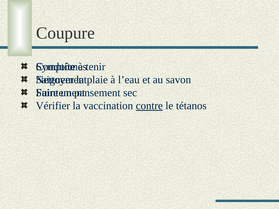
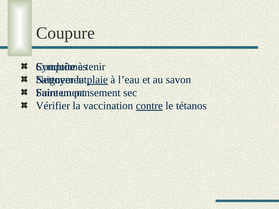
plaie underline: none -> present (97, 80)
